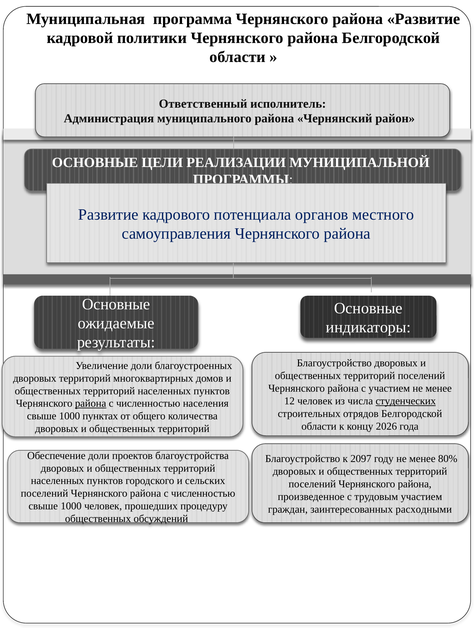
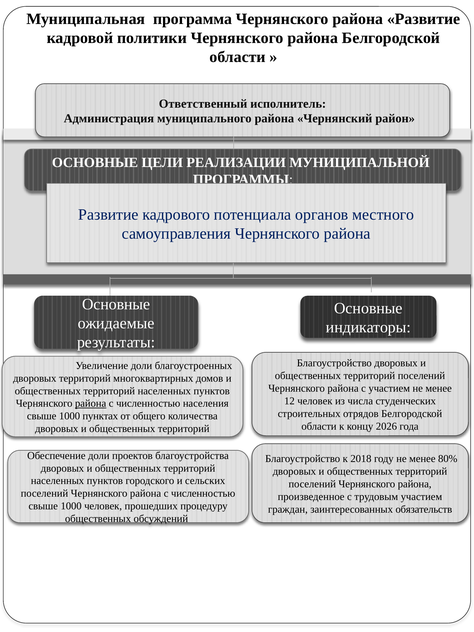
студенческих underline: present -> none (406, 401)
2097: 2097 -> 2018 (361, 459)
расходными: расходными -> обязательств (424, 509)
